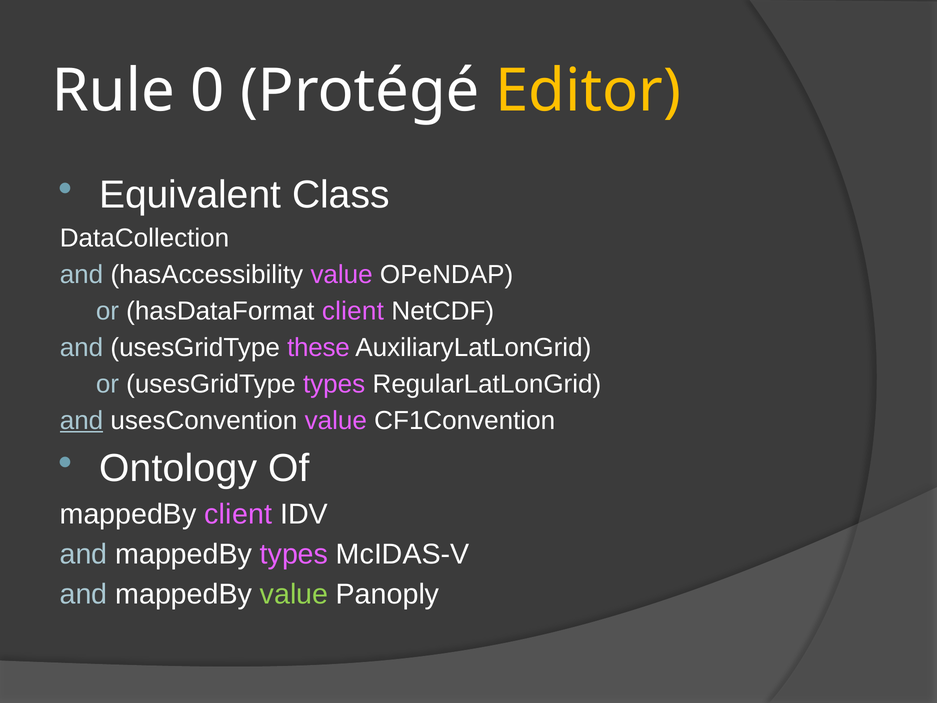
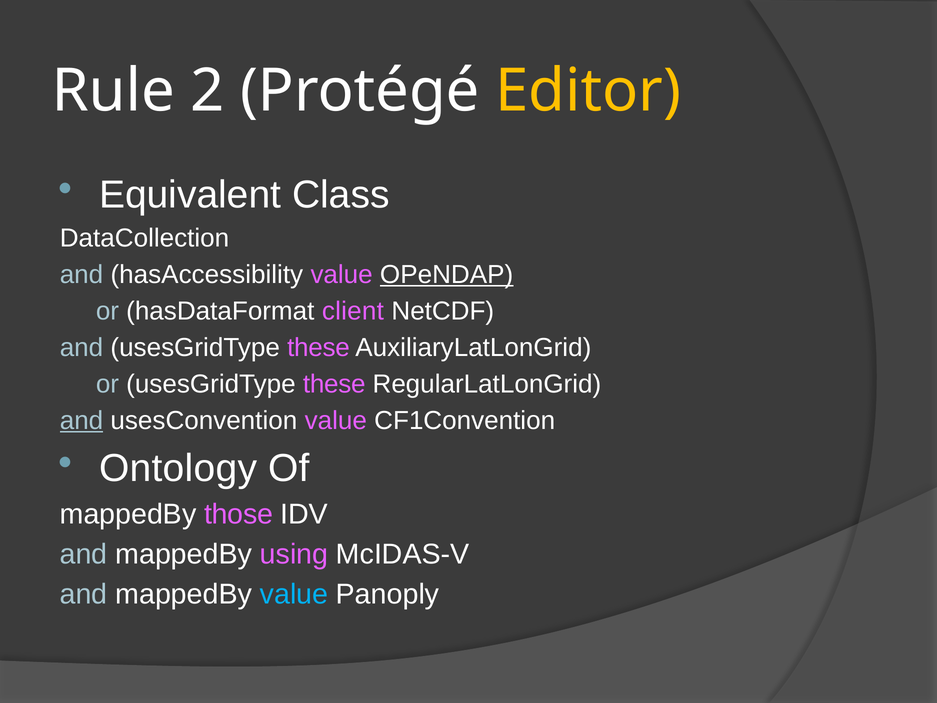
0: 0 -> 2 (207, 91)
OPeNDAP underline: none -> present (447, 275)
or usesGridType types: types -> these (334, 384)
mappedBy client: client -> those (239, 514)
mappedBy types: types -> using (294, 554)
value colour: light green -> light blue (294, 594)
